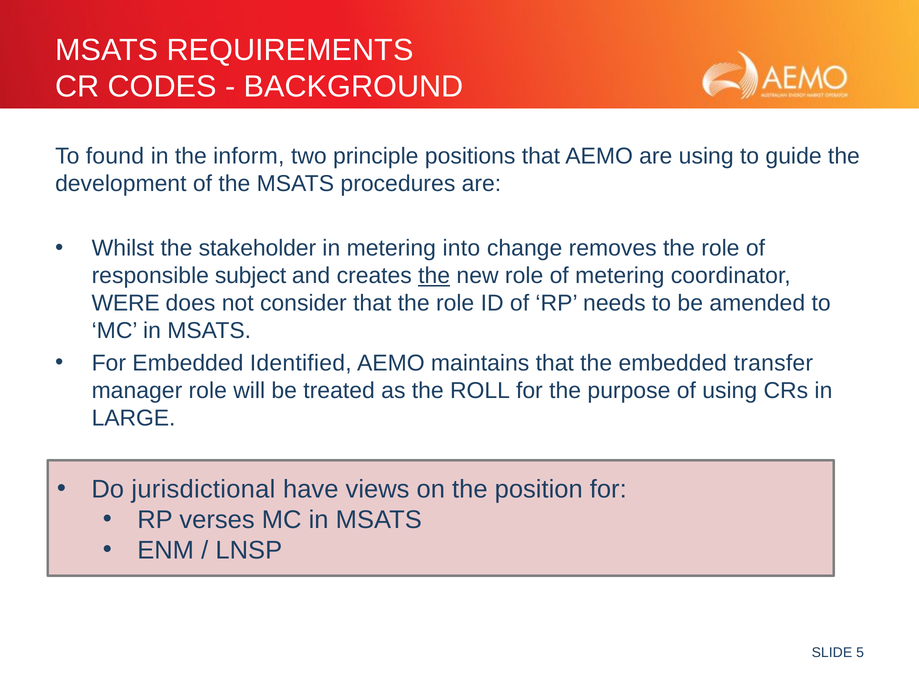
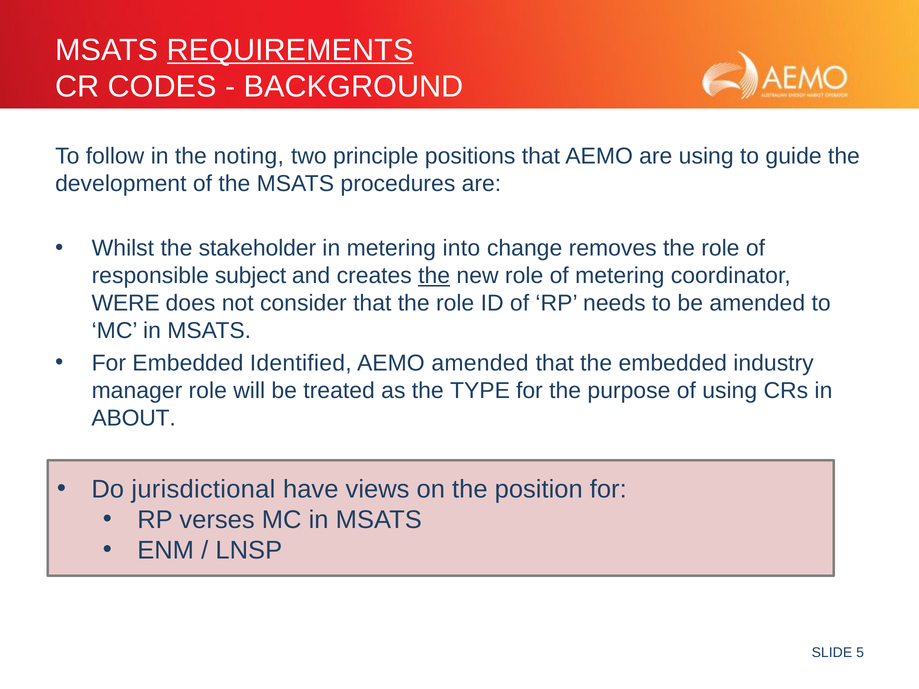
REQUIREMENTS underline: none -> present (290, 50)
found: found -> follow (115, 156)
inform: inform -> noting (249, 156)
AEMO maintains: maintains -> amended (480, 363)
transfer: transfer -> industry (774, 363)
ROLL: ROLL -> TYPE (480, 391)
LARGE: LARGE -> ABOUT (134, 418)
